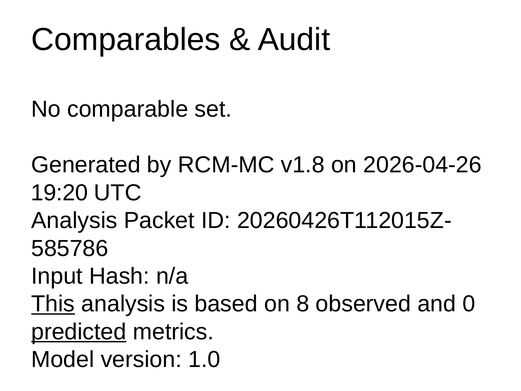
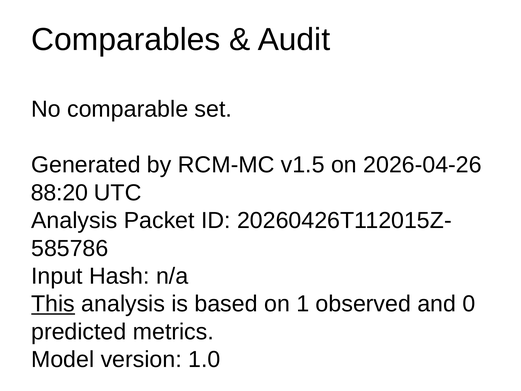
v1.8: v1.8 -> v1.5 (303, 165)
19:20: 19:20 -> 88:20 (59, 193)
8: 8 -> 1 (303, 304)
predicted underline: present -> none (79, 332)
